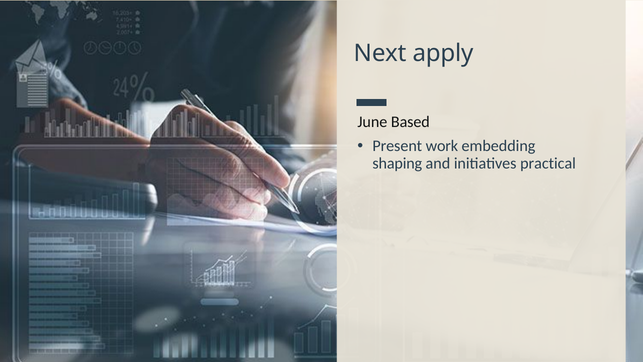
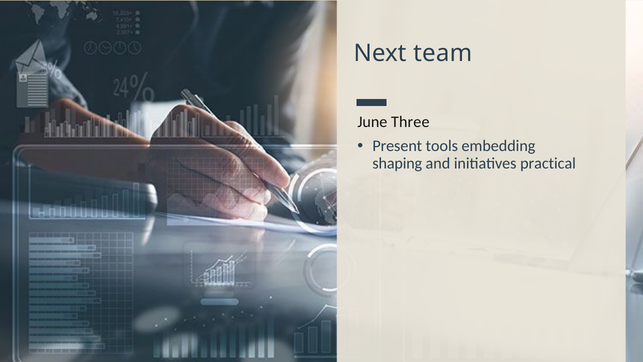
apply: apply -> team (443, 53)
Based: Based -> Three (410, 122)
work: work -> tools (442, 146)
